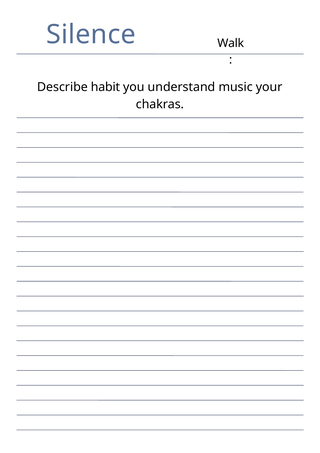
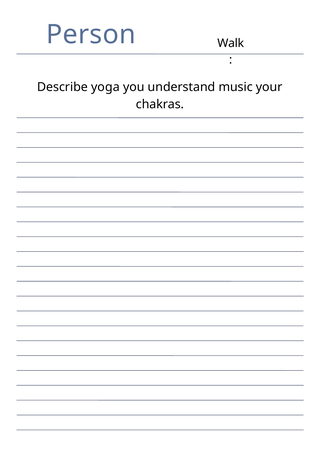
Silence: Silence -> Person (91, 35)
habit: habit -> yoga (105, 87)
